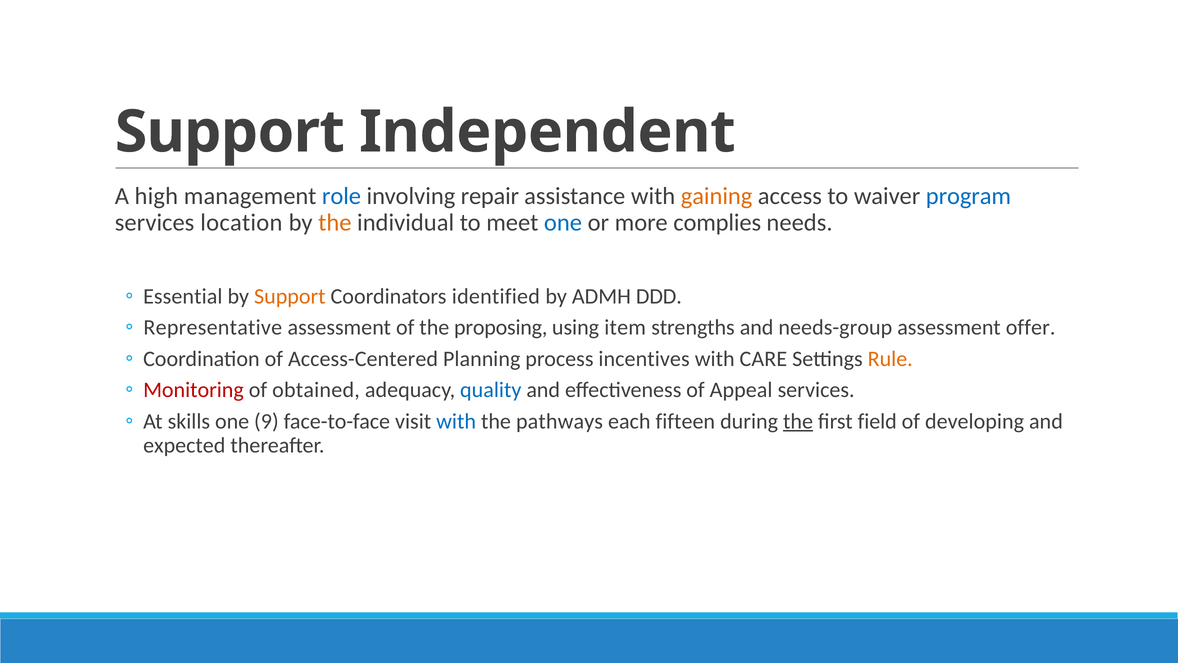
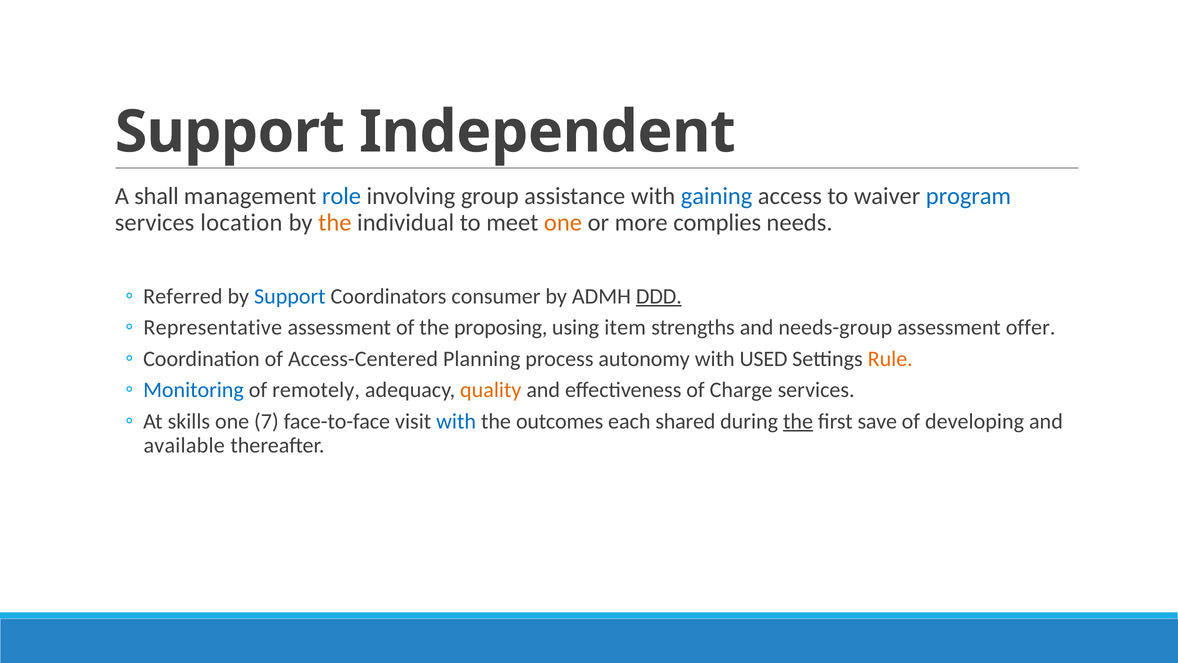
high: high -> shall (157, 196)
repair: repair -> group (490, 196)
gaining colour: orange -> blue (717, 196)
one colour: blue -> orange (563, 222)
Essential: Essential -> Referred (183, 296)
Support colour: orange -> blue (290, 296)
identified: identified -> consumer (496, 296)
DDD underline: none -> present (659, 296)
incentives: incentives -> autonomy (644, 359)
CARE: CARE -> USED (764, 359)
Monitoring colour: red -> blue (193, 390)
obtained: obtained -> remotely (316, 390)
quality colour: blue -> orange (491, 390)
Appeal: Appeal -> Charge (741, 390)
9: 9 -> 7 (266, 421)
pathways: pathways -> outcomes (560, 421)
fifteen: fifteen -> shared (685, 421)
field: field -> save (877, 421)
expected: expected -> available (184, 445)
